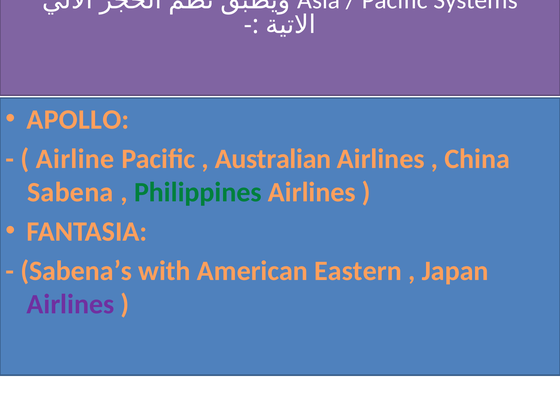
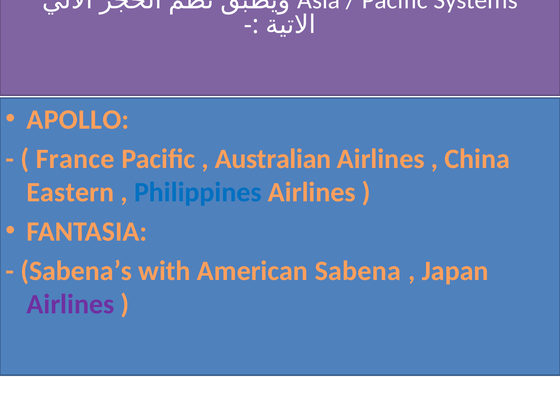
Airline: Airline -> France (75, 159)
Sabena: Sabena -> Eastern (70, 192)
Philippines colour: green -> blue (198, 192)
Eastern: Eastern -> Sabena (358, 271)
